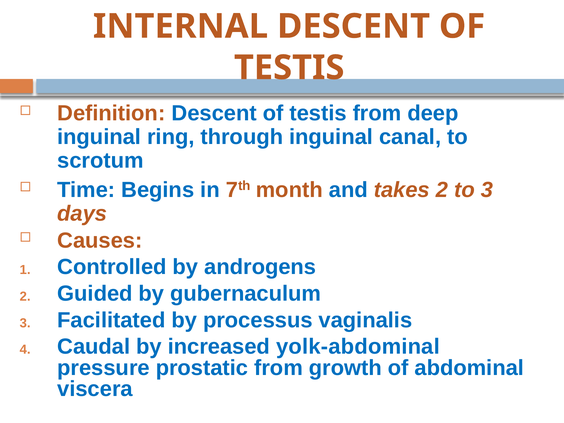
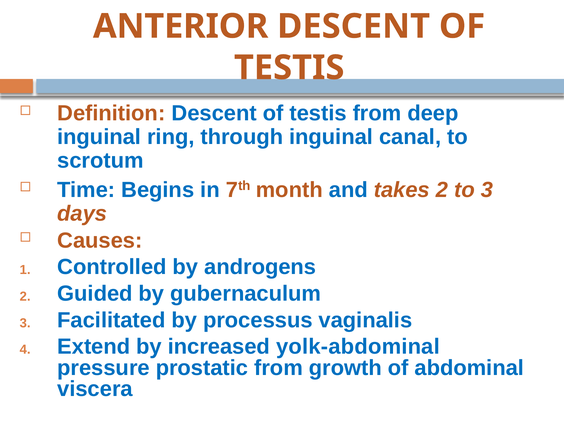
INTERNAL: INTERNAL -> ANTERIOR (181, 26)
Caudal: Caudal -> Extend (94, 347)
